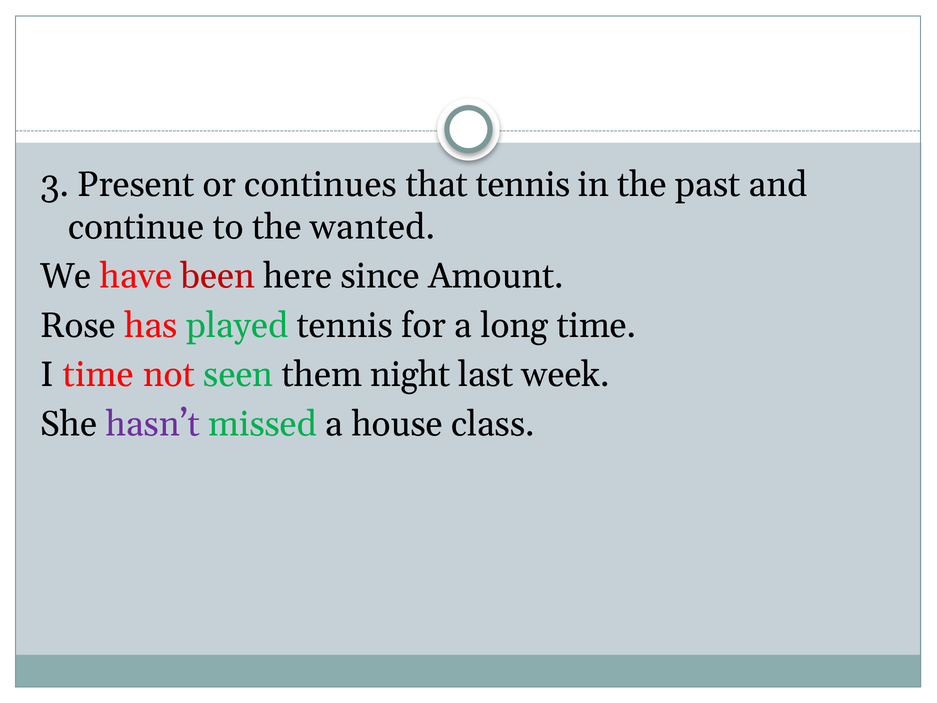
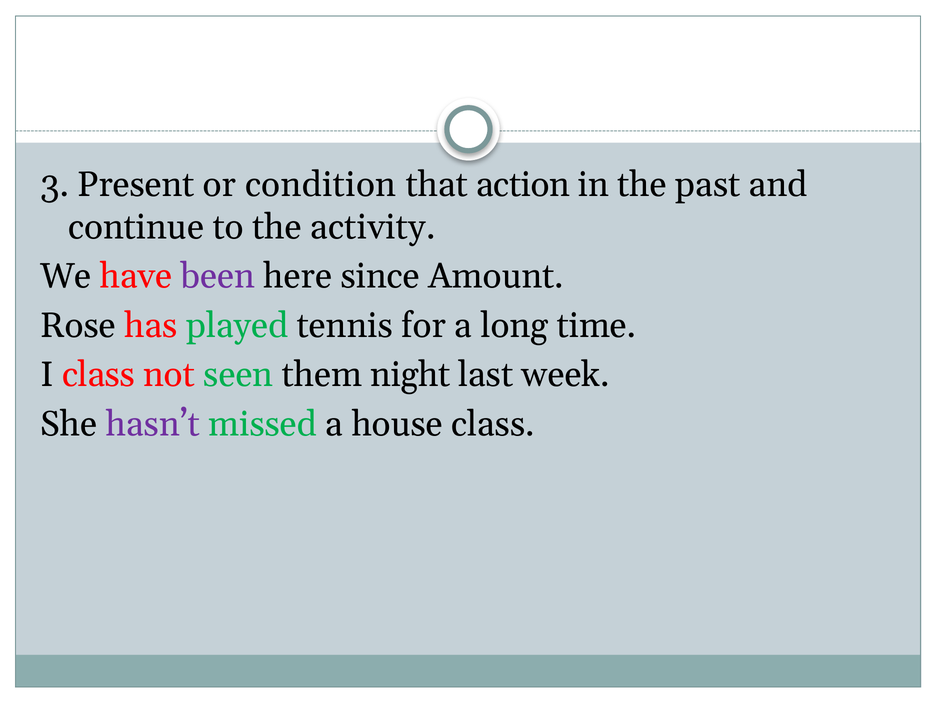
continues: continues -> condition (321, 185)
that tennis: tennis -> action (523, 185)
wanted: wanted -> activity (373, 227)
been colour: red -> purple (218, 276)
I time: time -> class (99, 375)
